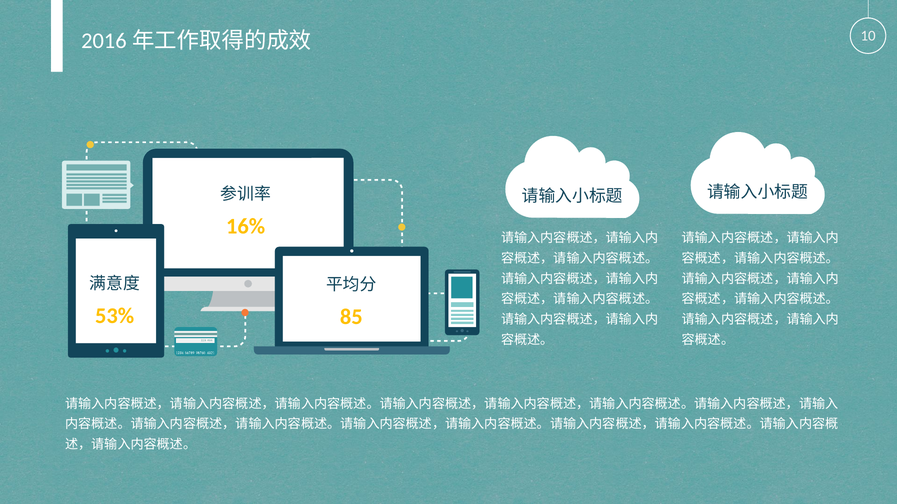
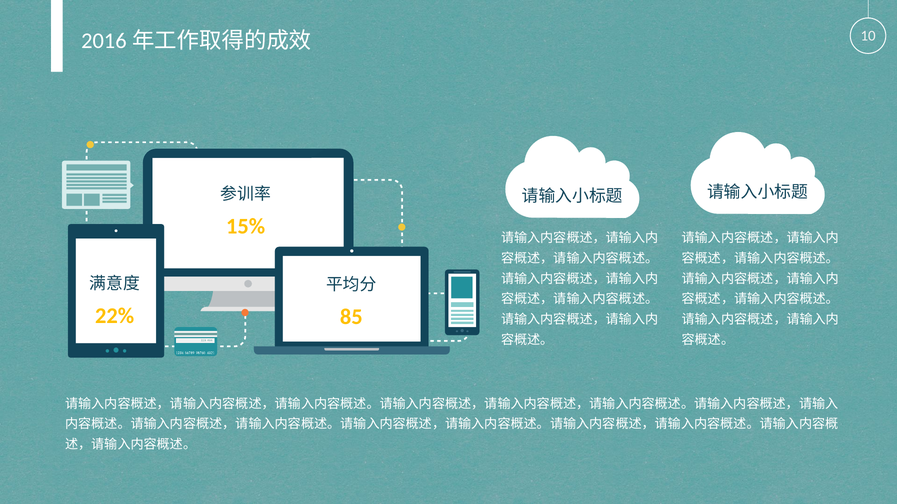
16%: 16% -> 15% (246, 227)
53%: 53% -> 22% (115, 316)
